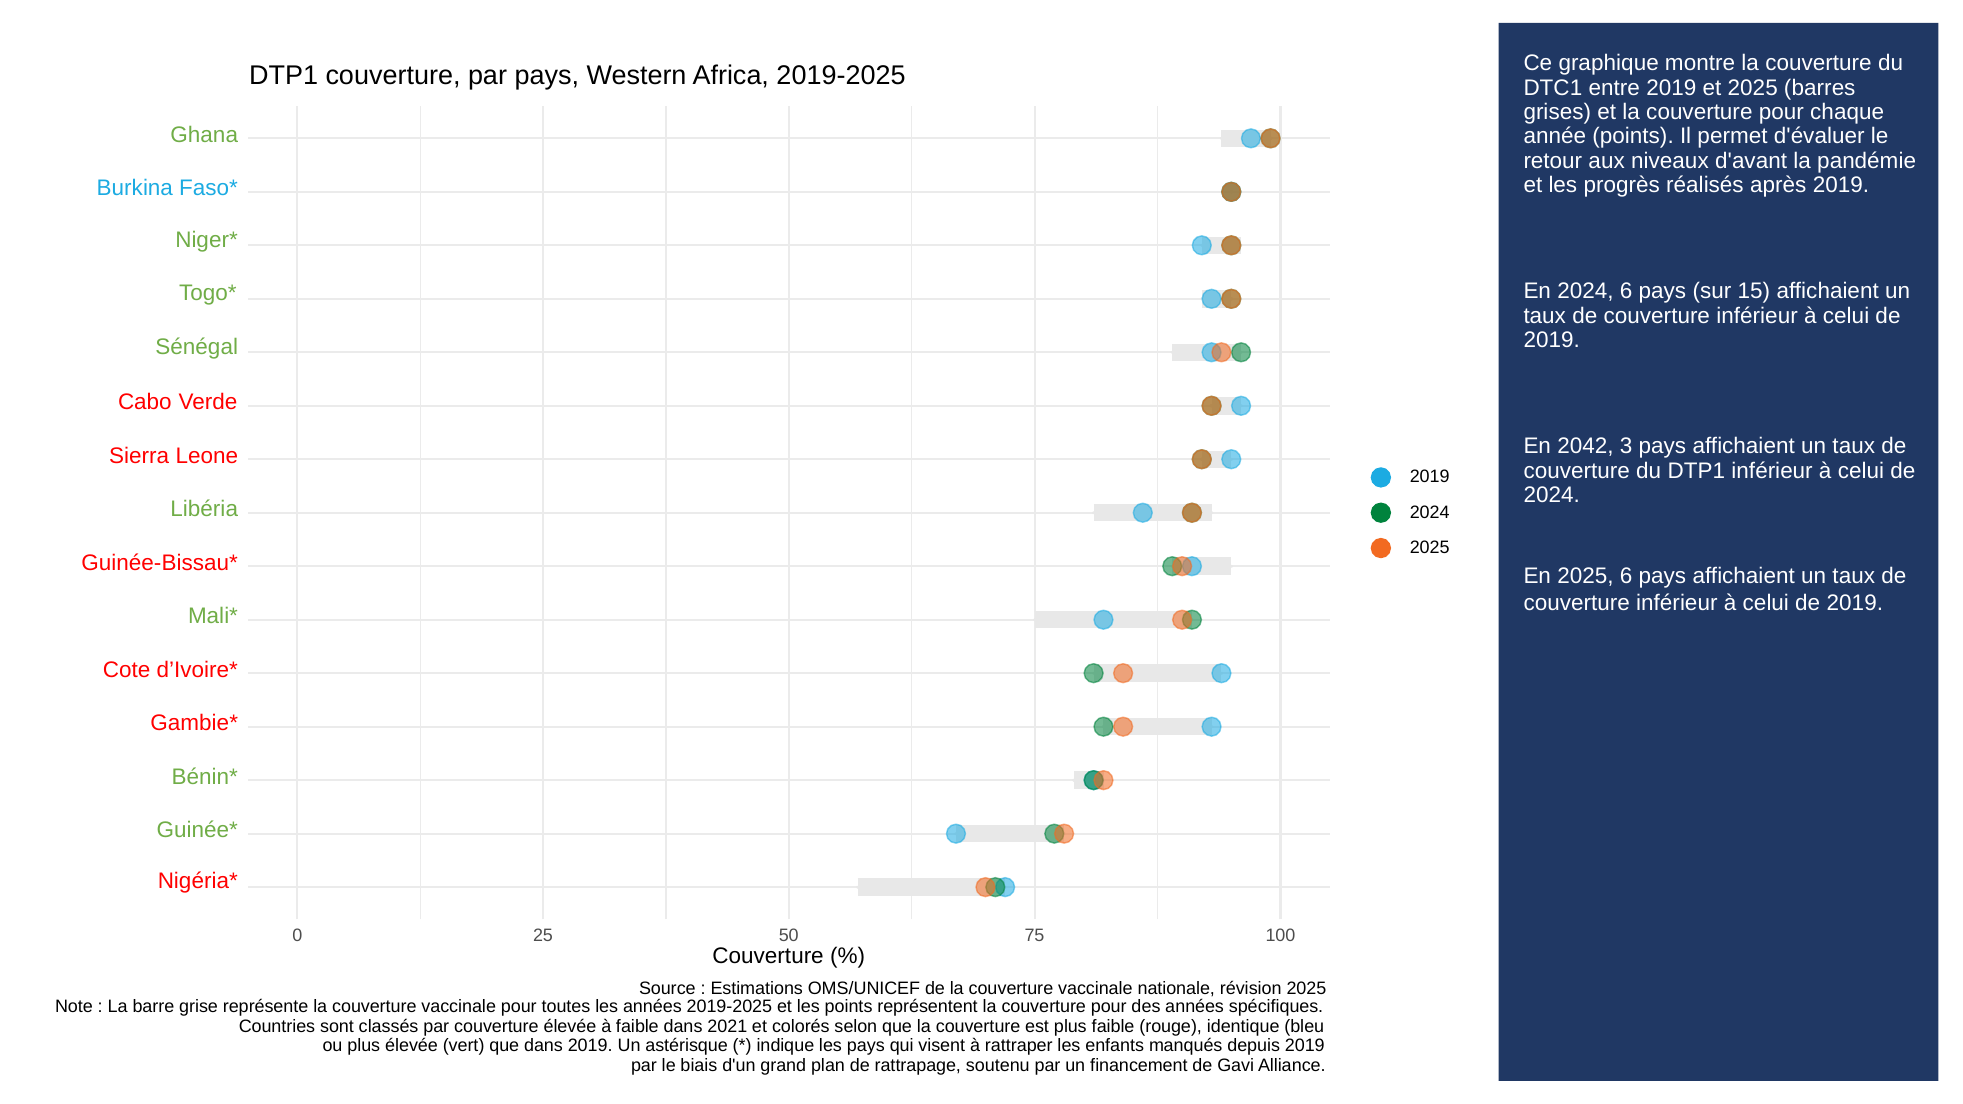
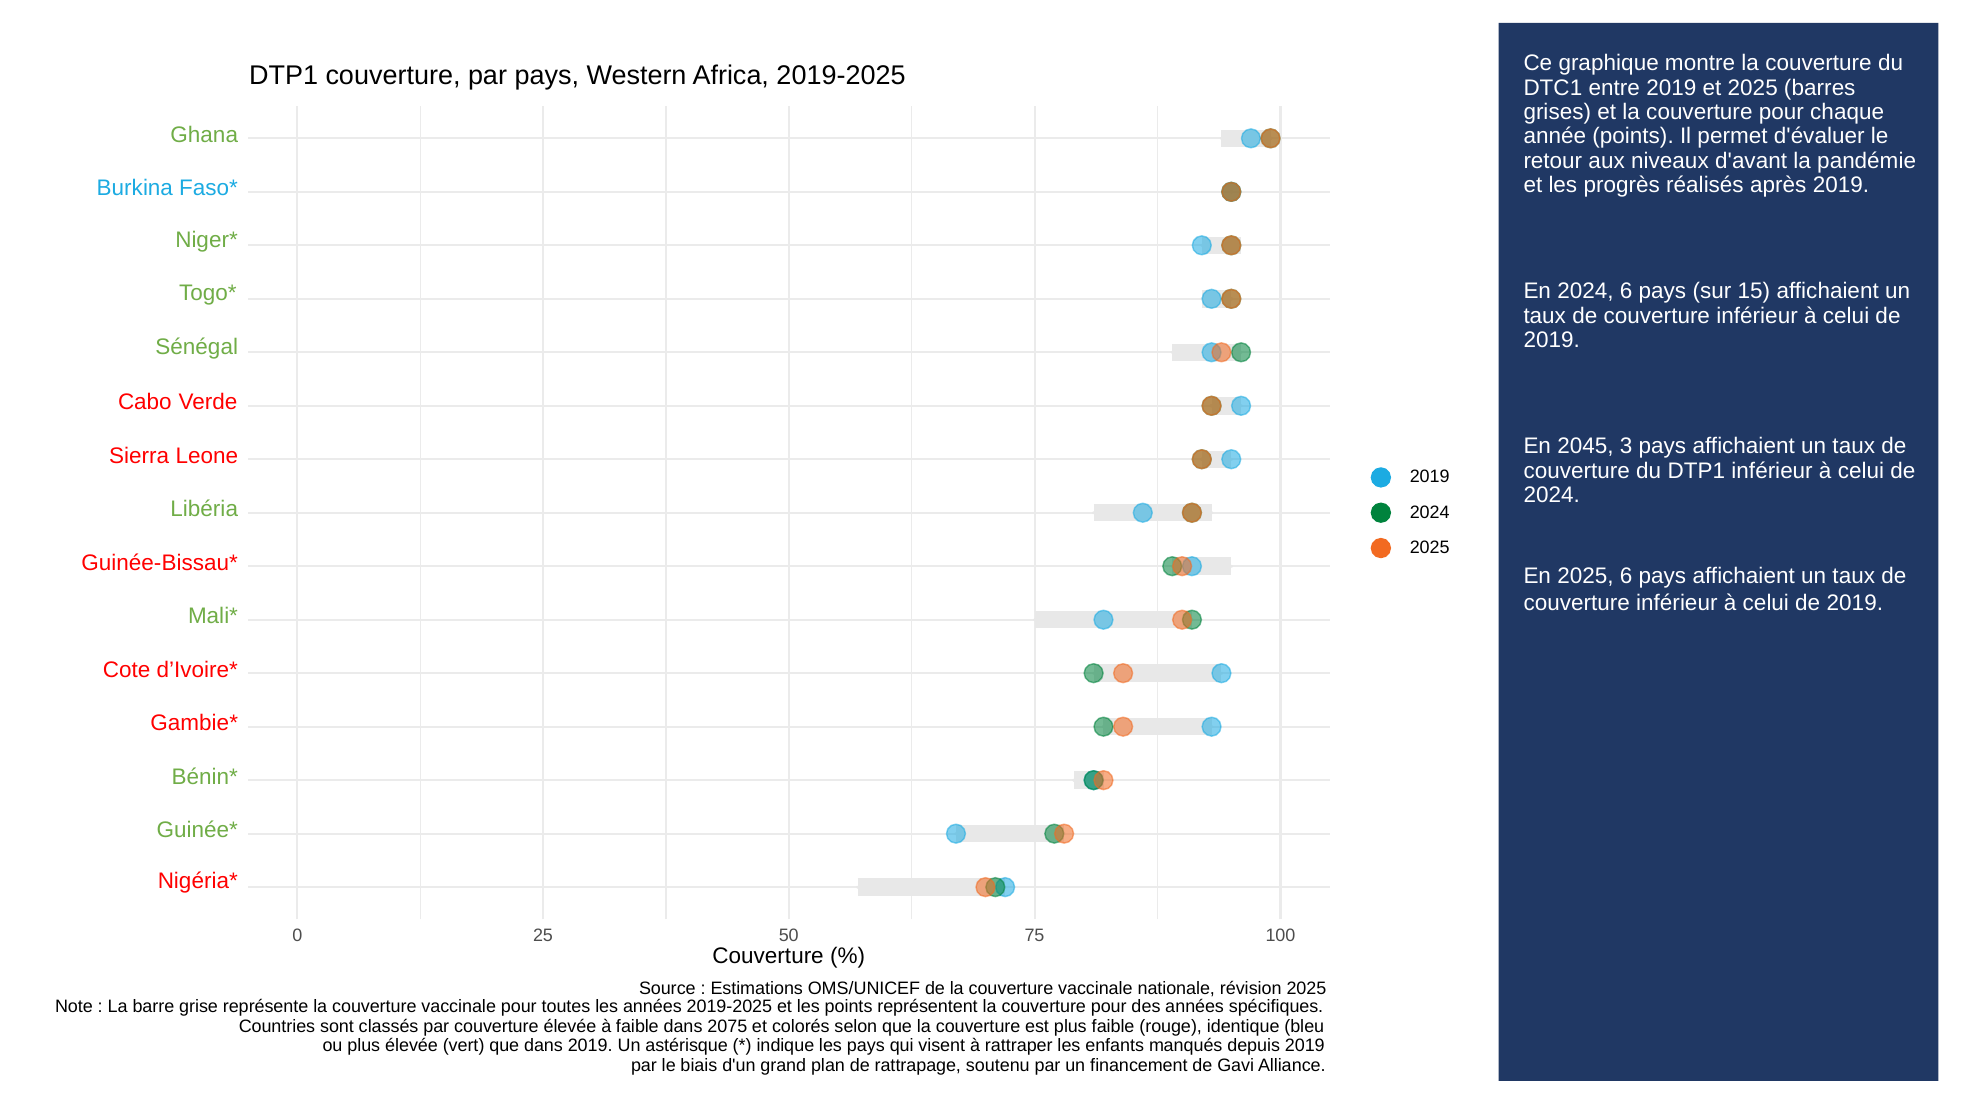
2042: 2042 -> 2045 (1585, 447)
2021: 2021 -> 2075 (727, 1027)
